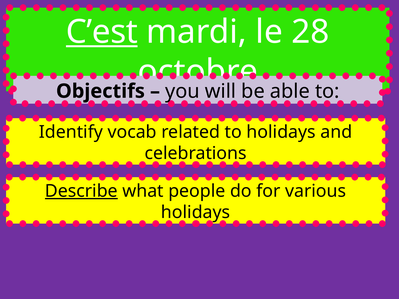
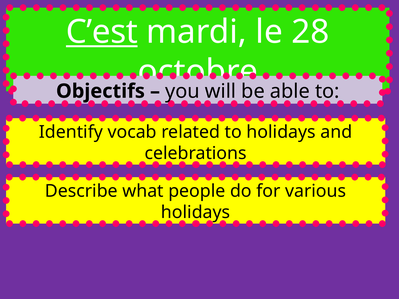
Describe underline: present -> none (81, 191)
